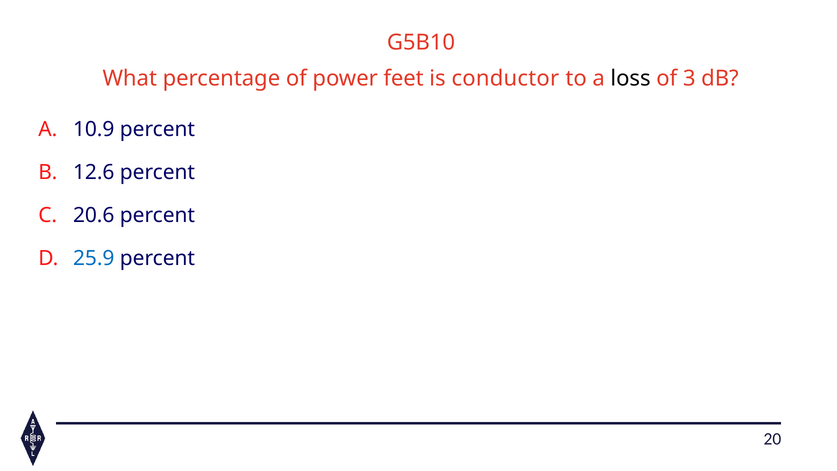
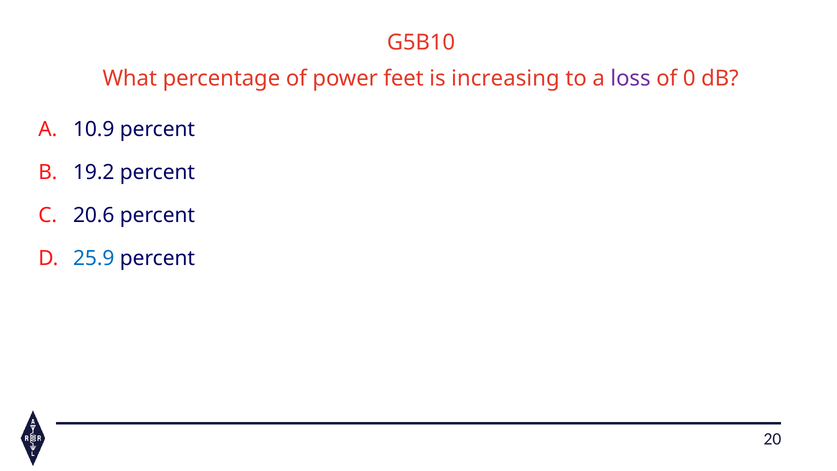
conductor: conductor -> increasing (505, 78)
loss colour: black -> purple (631, 78)
3: 3 -> 0 (689, 78)
12.6: 12.6 -> 19.2 (94, 172)
